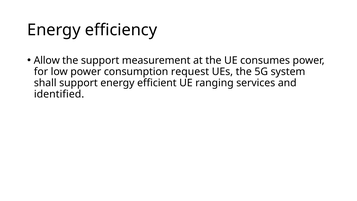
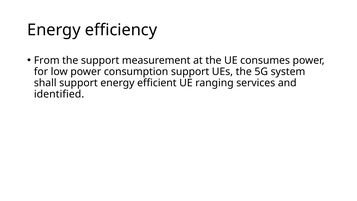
Allow: Allow -> From (47, 60)
consumption request: request -> support (190, 72)
